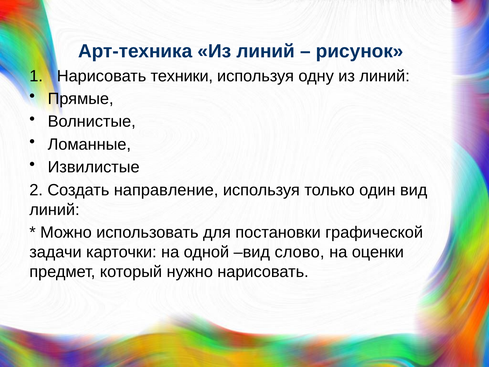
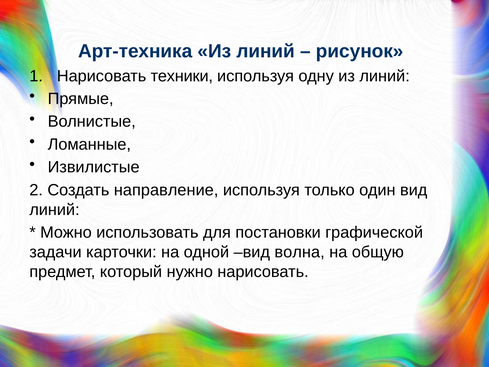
слово: слово -> волна (300, 252)
оценки: оценки -> общую (378, 252)
